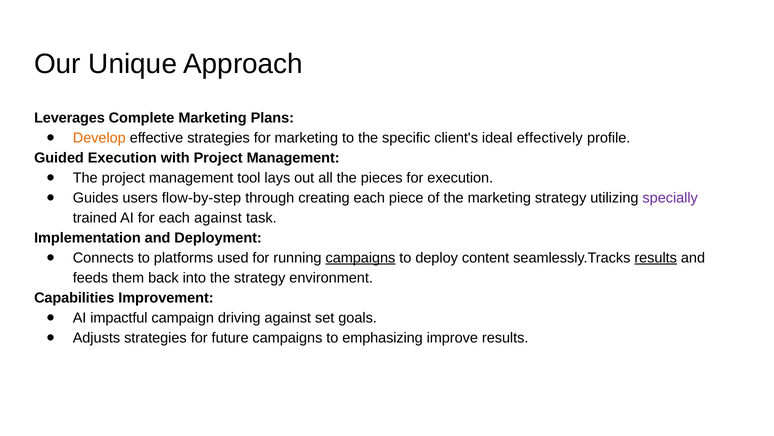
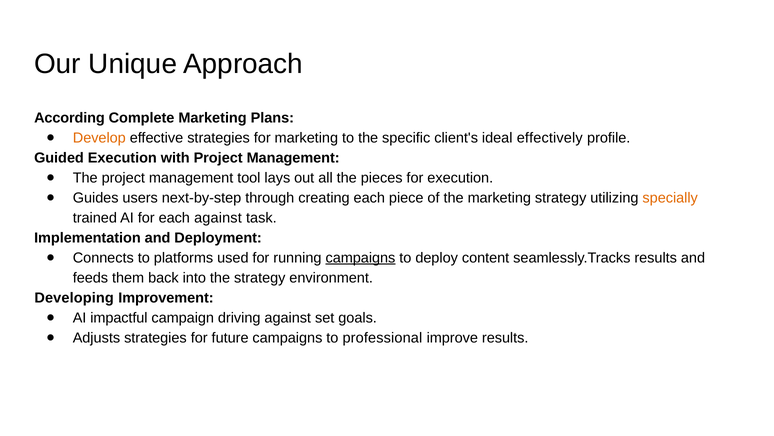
Leverages: Leverages -> According (69, 118)
flow-by-step: flow-by-step -> next-by-step (202, 198)
specially colour: purple -> orange (670, 198)
results underline: present -> none (656, 258)
Capabilities: Capabilities -> Developing (74, 298)
emphasizing: emphasizing -> professional (382, 337)
